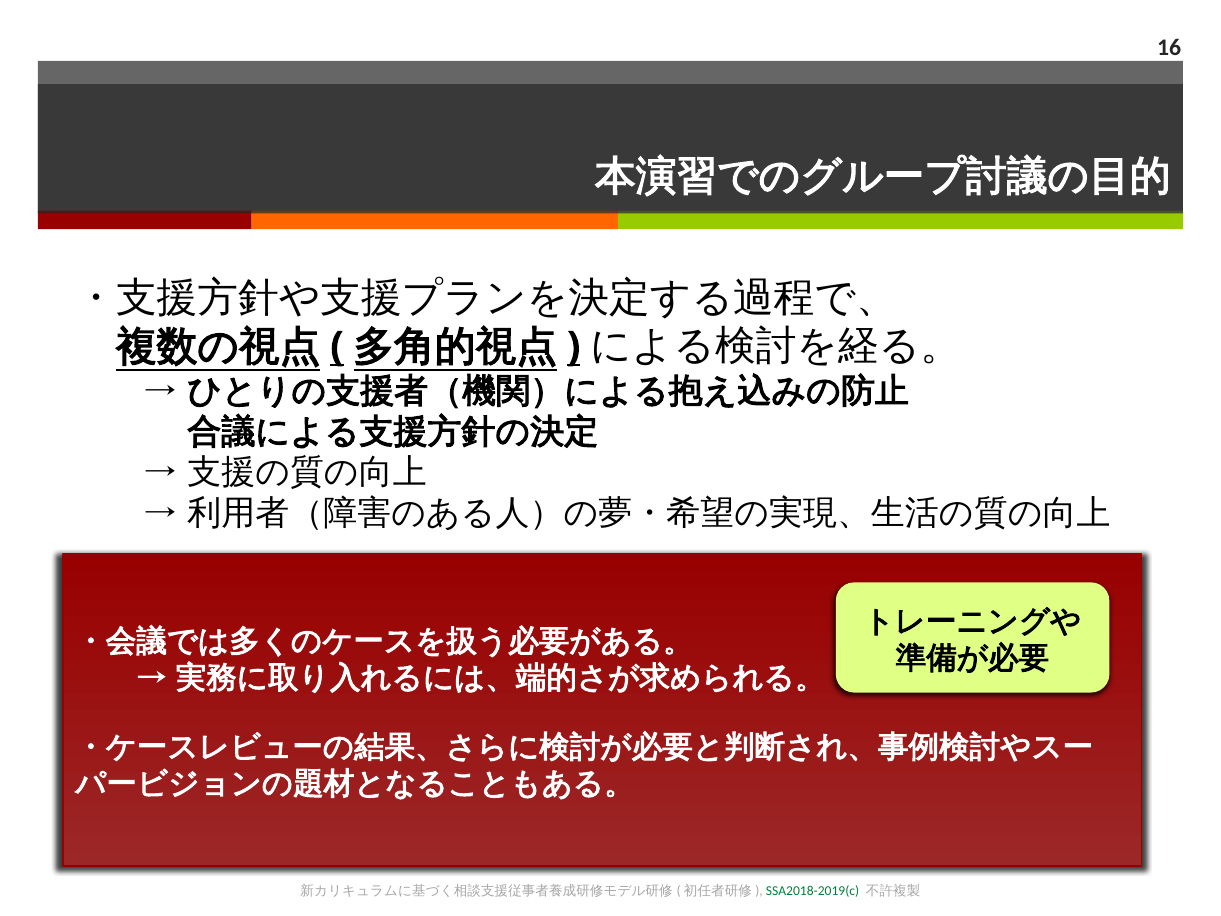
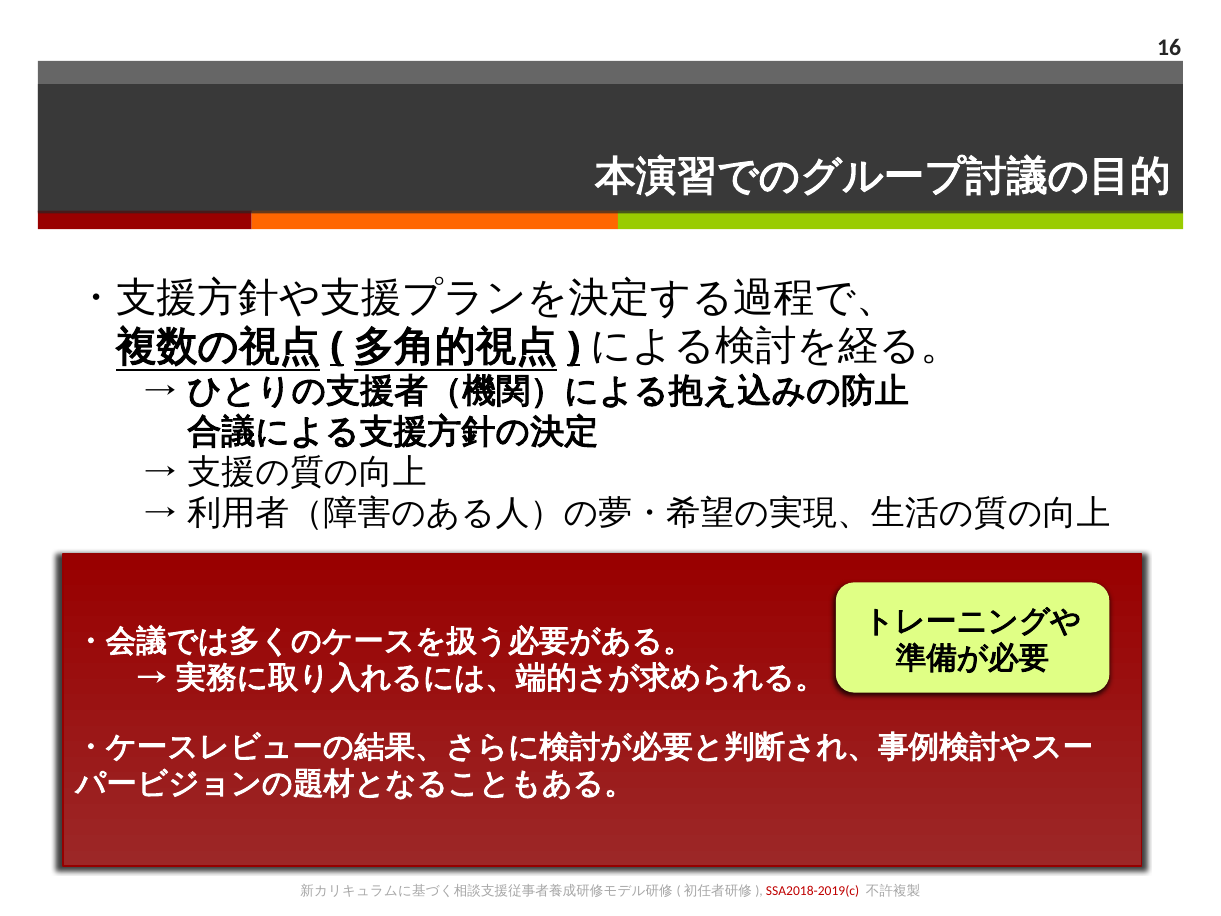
SSA2018-2019(c colour: green -> red (813, 890)
